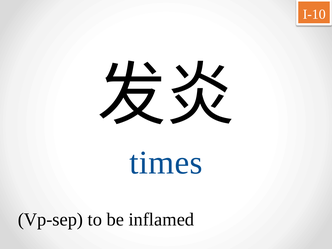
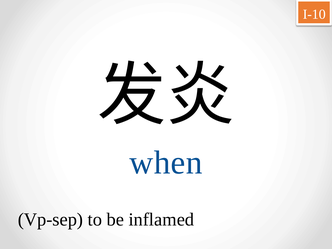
times: times -> when (166, 163)
